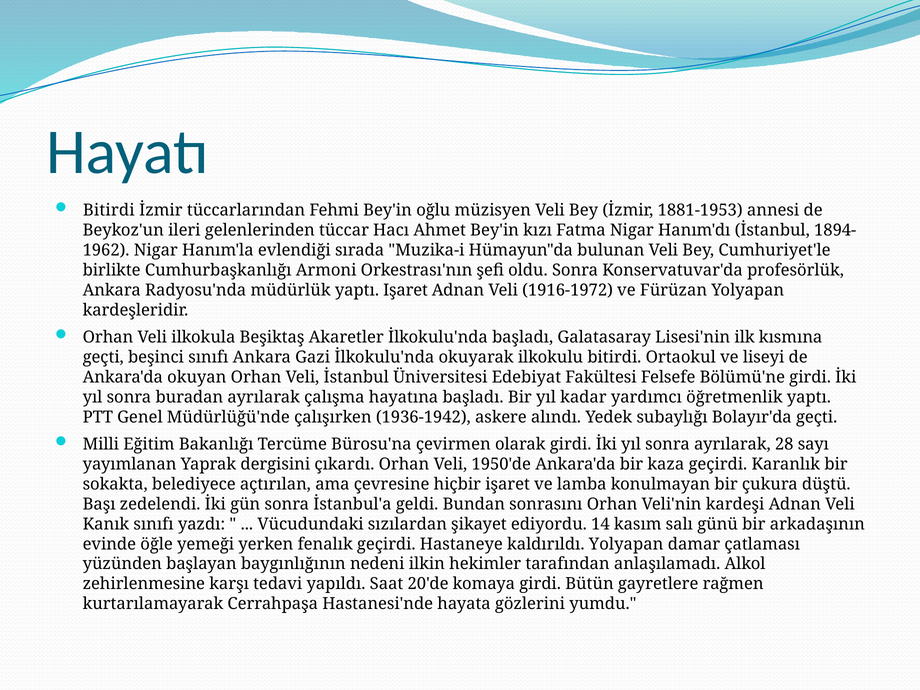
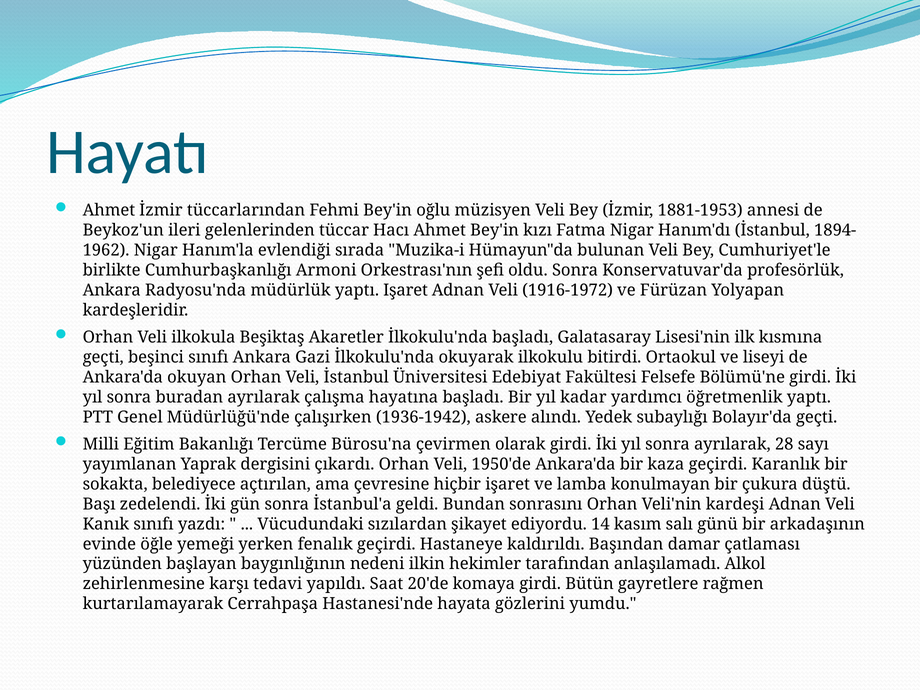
Bitirdi: Bitirdi -> Ahmet (109, 210)
kaldırıldı Yolyapan: Yolyapan -> Başından (626, 544)
